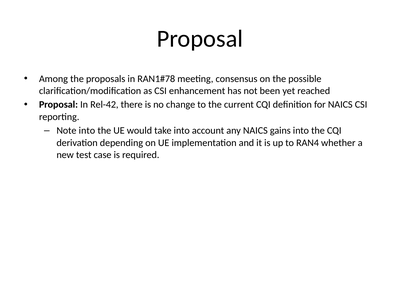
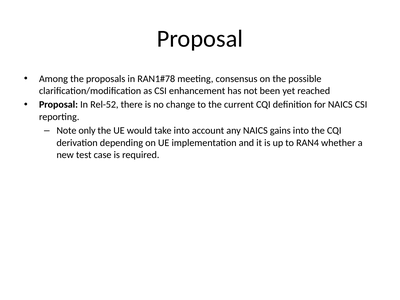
Rel-42: Rel-42 -> Rel-52 (104, 105)
Note into: into -> only (87, 131)
